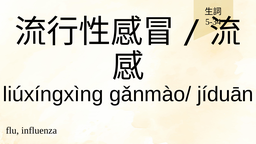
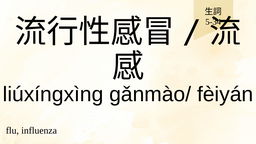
jíduān: jíduān -> fèiyán (225, 94)
